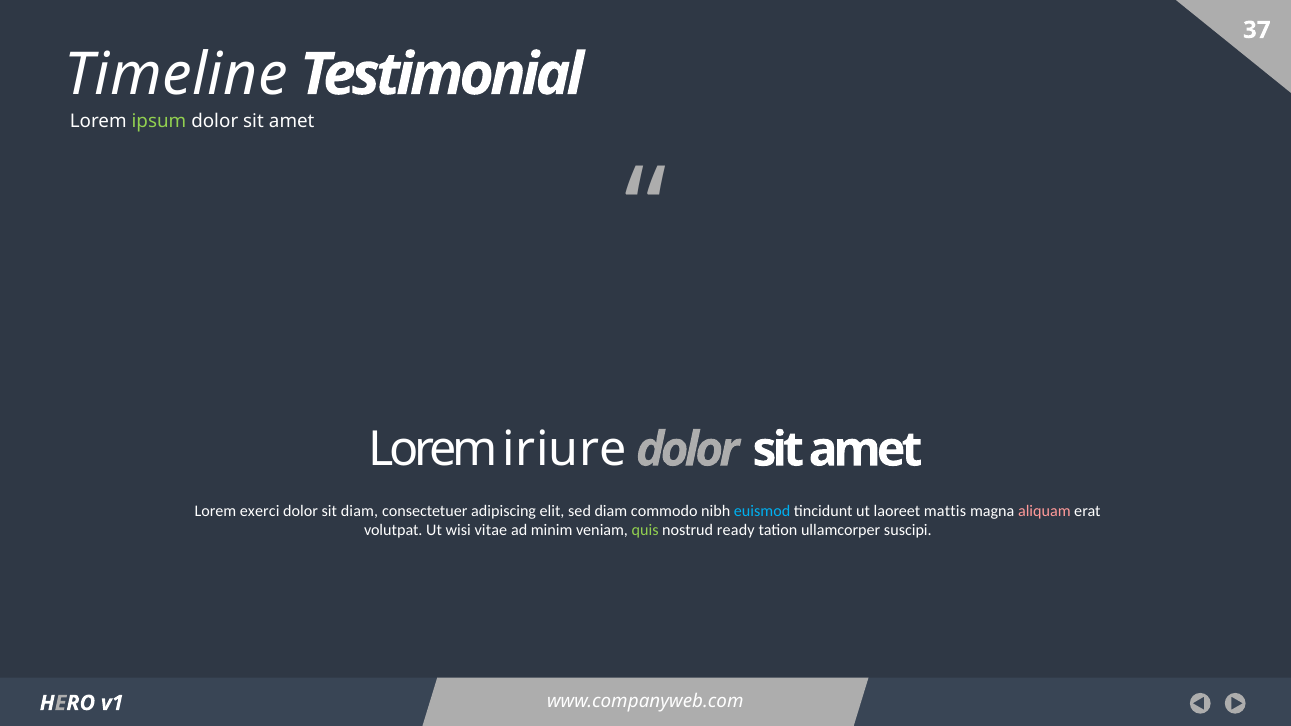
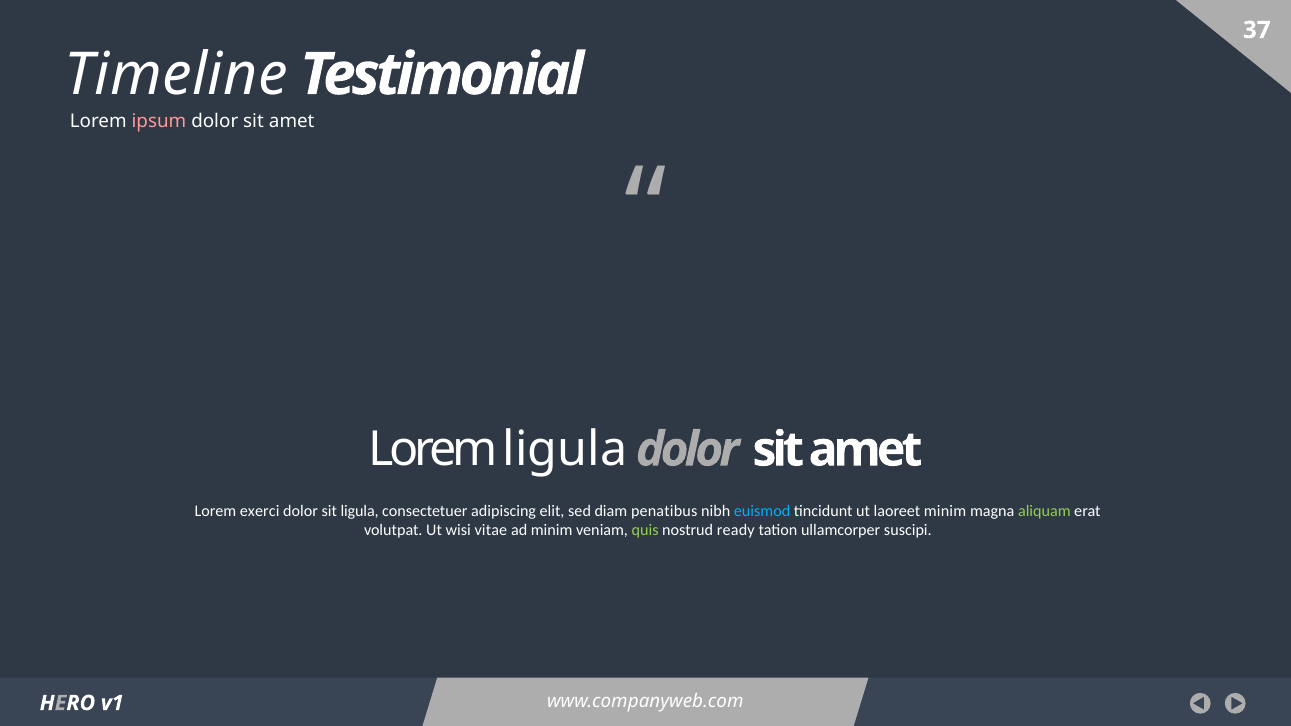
ipsum colour: light green -> pink (159, 121)
Lorem iriure: iriure -> ligula (565, 450)
sit diam: diam -> ligula (360, 511)
commodo: commodo -> penatibus (664, 511)
laoreet mattis: mattis -> minim (945, 511)
aliquam colour: pink -> light green (1044, 511)
